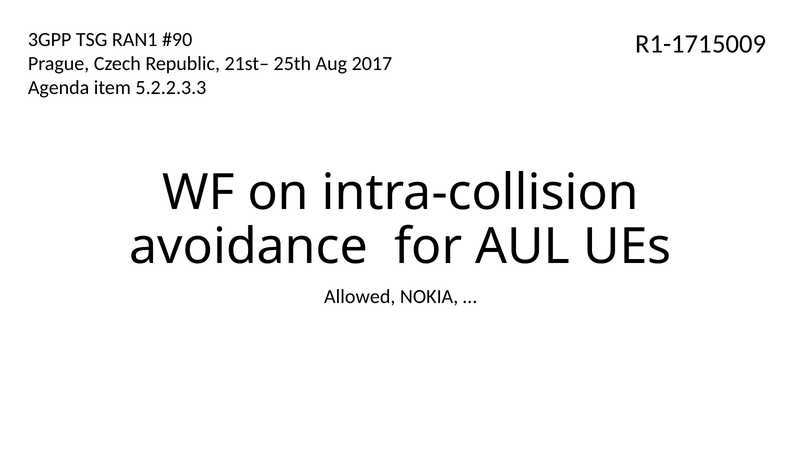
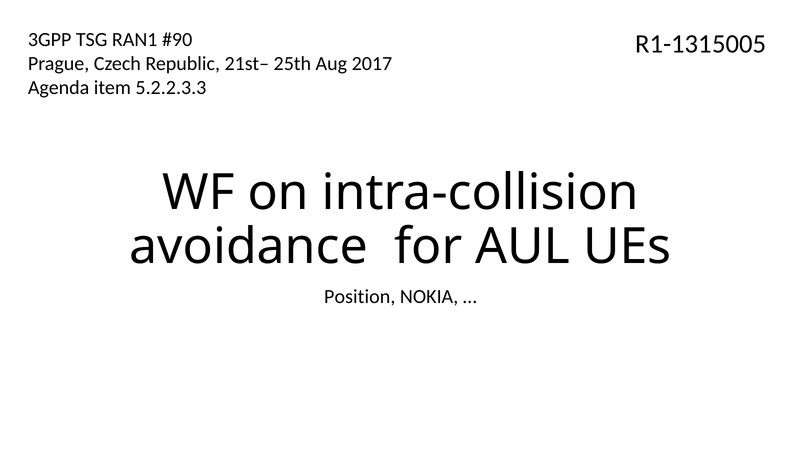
R1-1715009: R1-1715009 -> R1-1315005 (701, 44)
Allowed: Allowed -> Position (360, 297)
